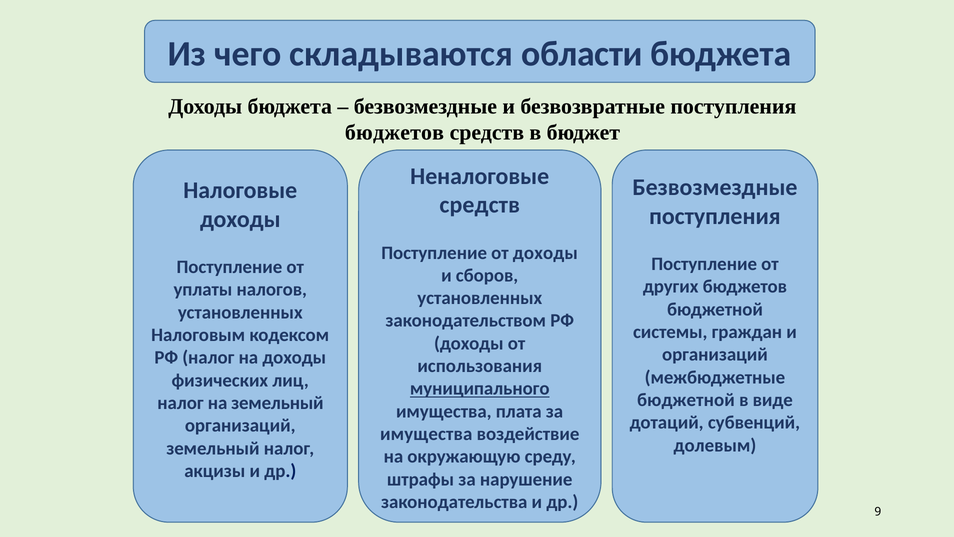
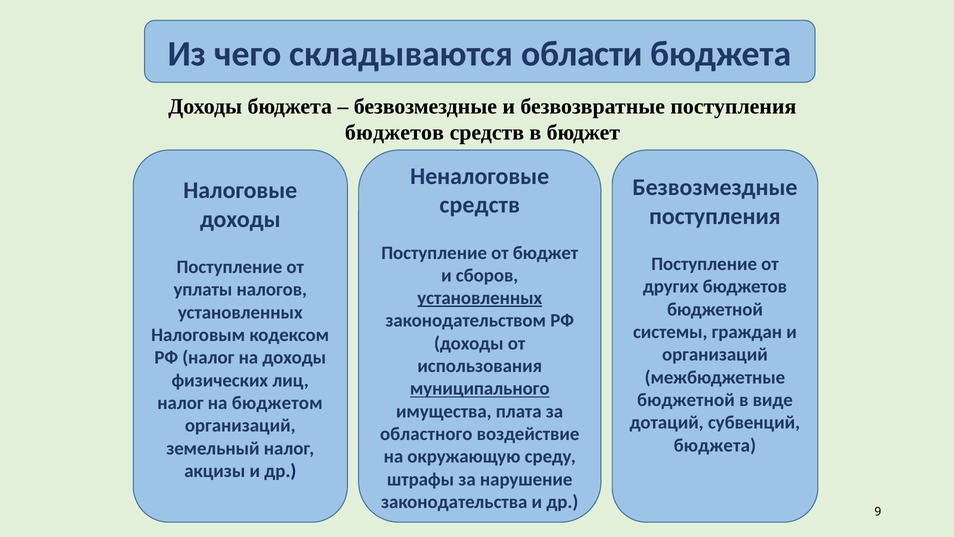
от доходы: доходы -> бюджет (546, 253)
установленных underline: none -> present (480, 298)
на земельный: земельный -> бюджетом (277, 403)
имущества: имущества -> областного (426, 434)
долевым: долевым -> бюджета (715, 445)
